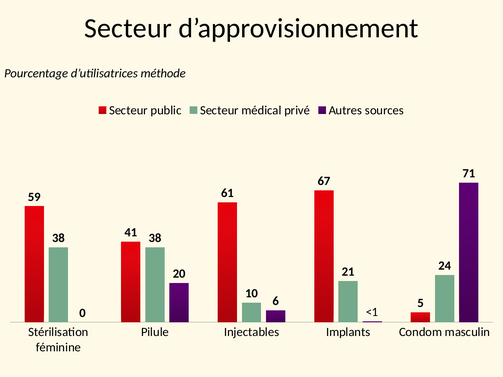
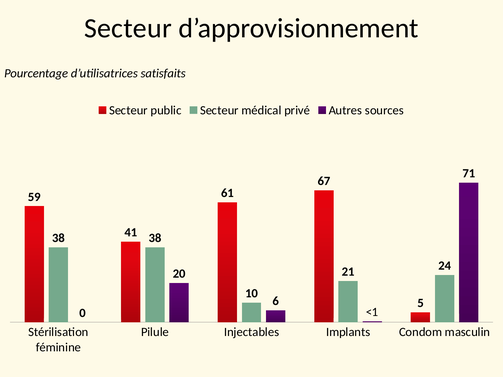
méthode: méthode -> satisfaits (163, 73)
